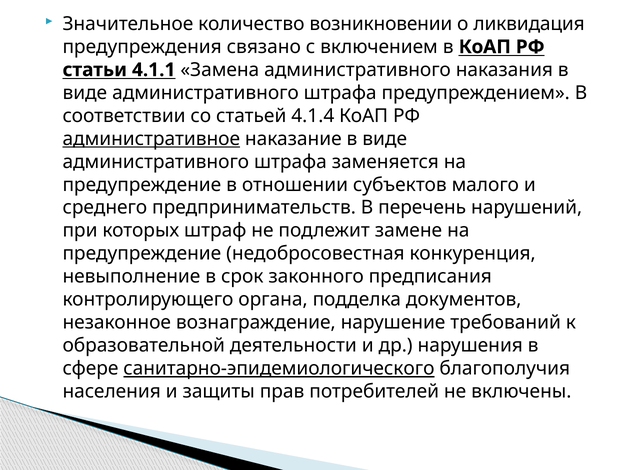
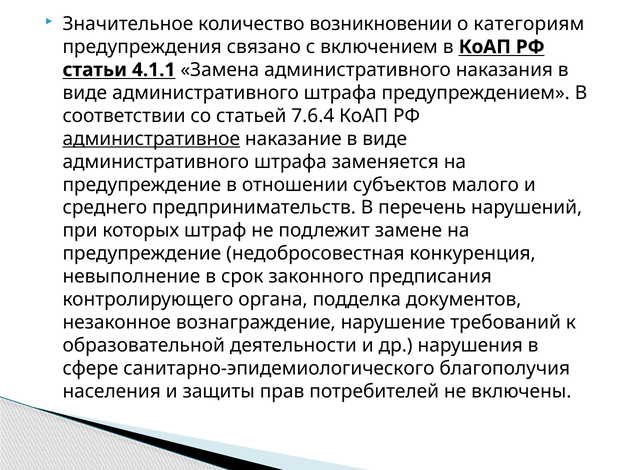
ликвидация: ликвидация -> категориям (529, 24)
4.1.4: 4.1.4 -> 7.6.4 (313, 116)
санитарно-эпидемиологического underline: present -> none (279, 368)
